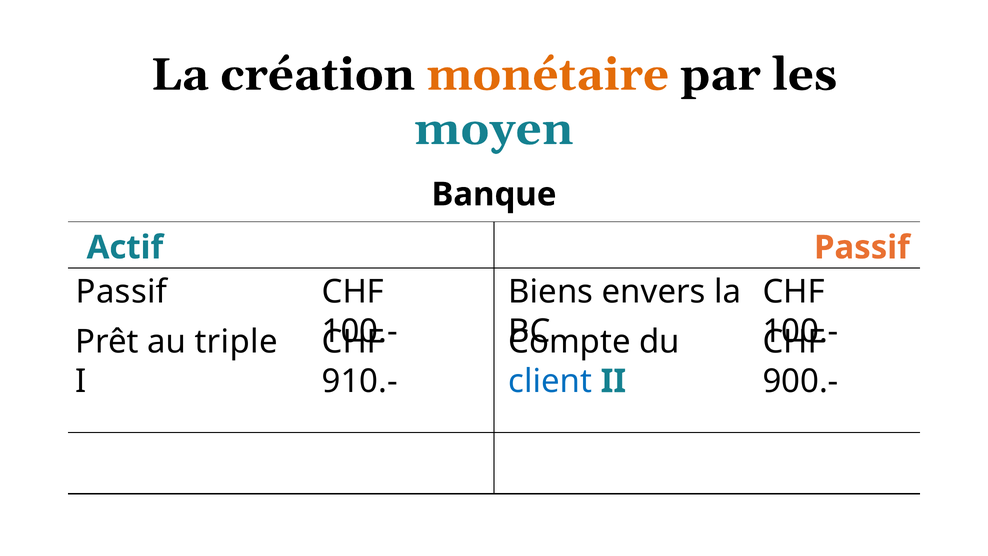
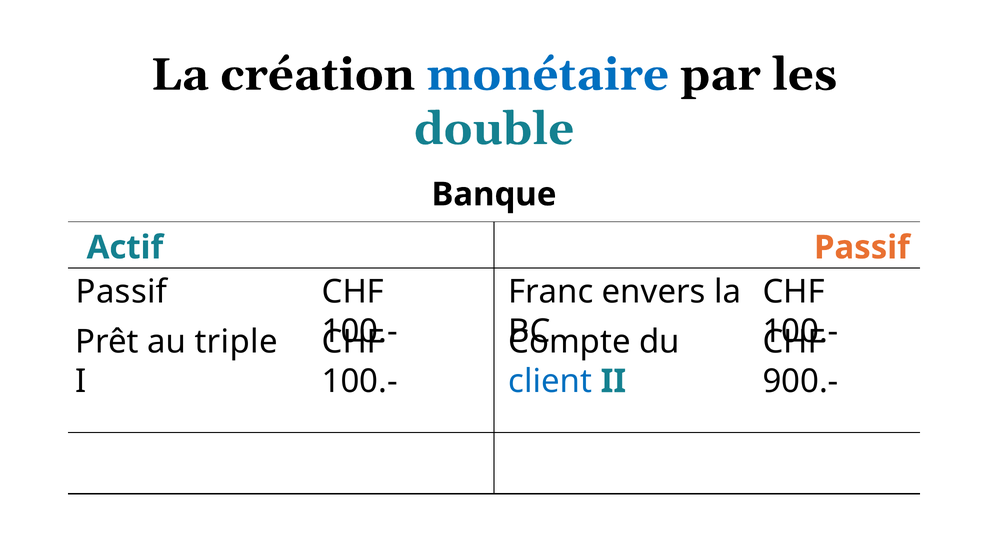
monétaire colour: orange -> blue (548, 75)
moyen: moyen -> double (494, 129)
Biens: Biens -> Franc (551, 292)
910.-: 910.- -> 100.- (360, 381)
